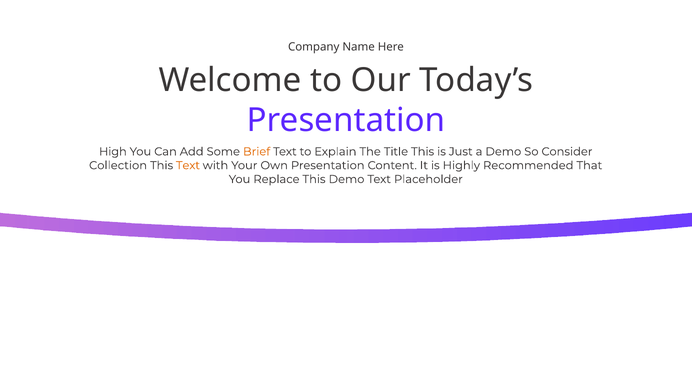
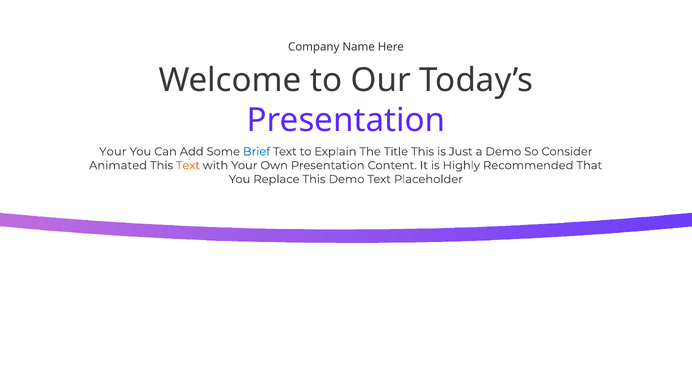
High: High -> Your (113, 152)
Brief colour: orange -> blue (257, 152)
Collection: Collection -> Animated (118, 166)
